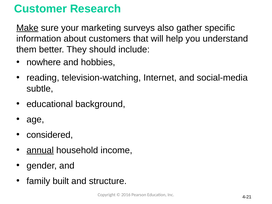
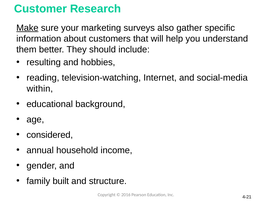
nowhere: nowhere -> resulting (44, 62)
subtle: subtle -> within (40, 89)
annual underline: present -> none (40, 150)
